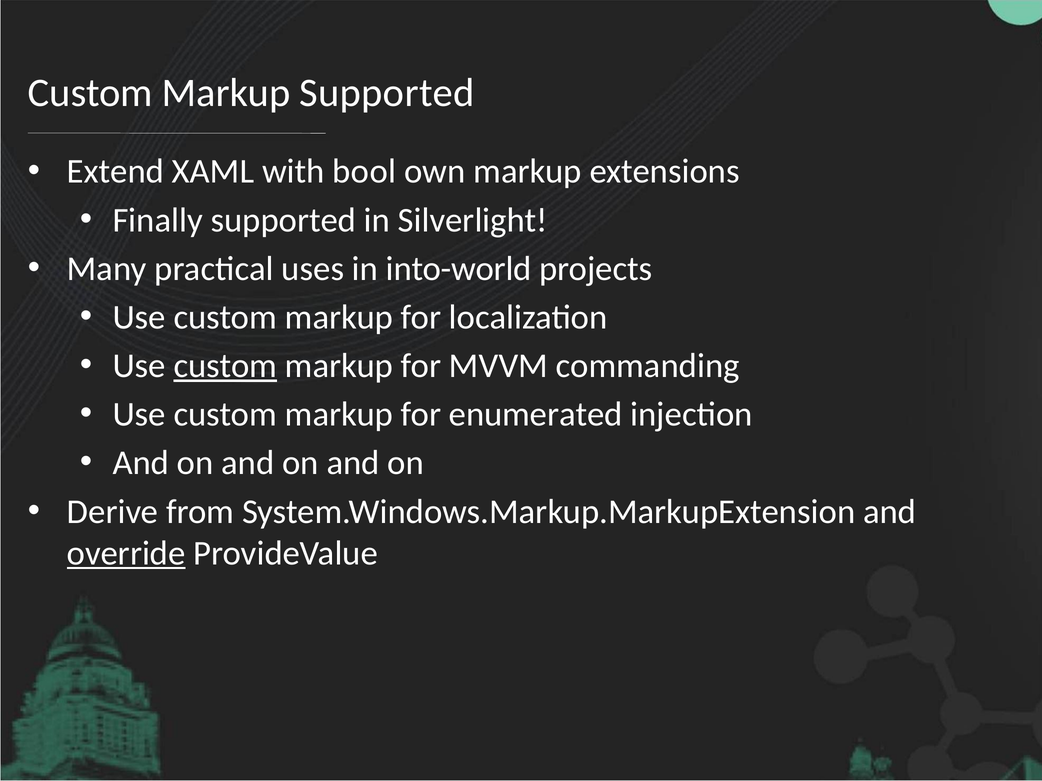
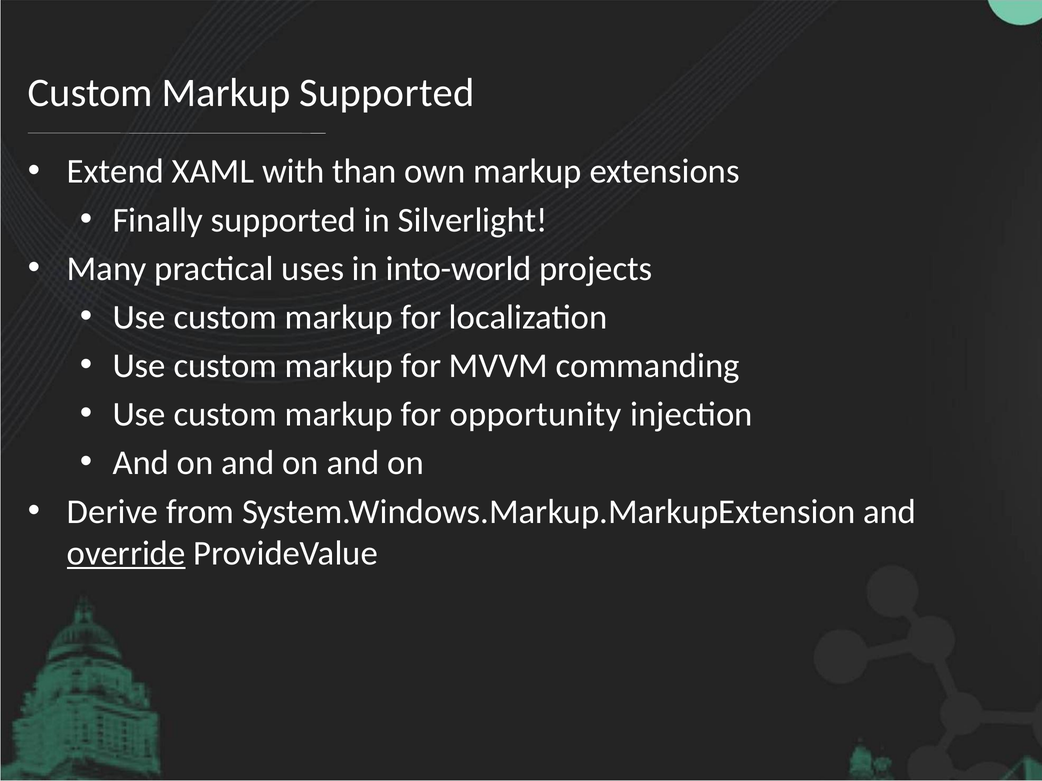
bool: bool -> than (365, 172)
custom underline: present -> none (225, 366)
enumerated: enumerated -> opportunity (536, 415)
